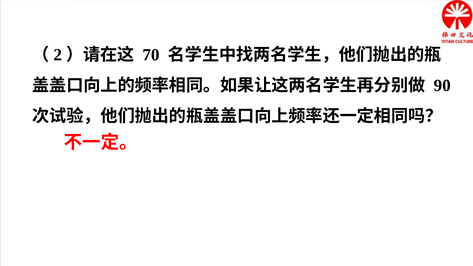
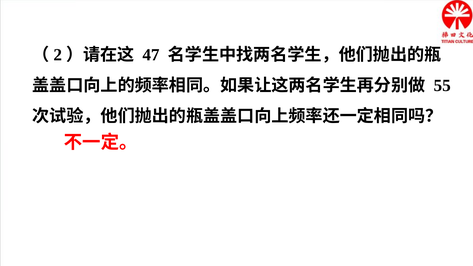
70: 70 -> 47 (151, 55)
90: 90 -> 55 (442, 86)
